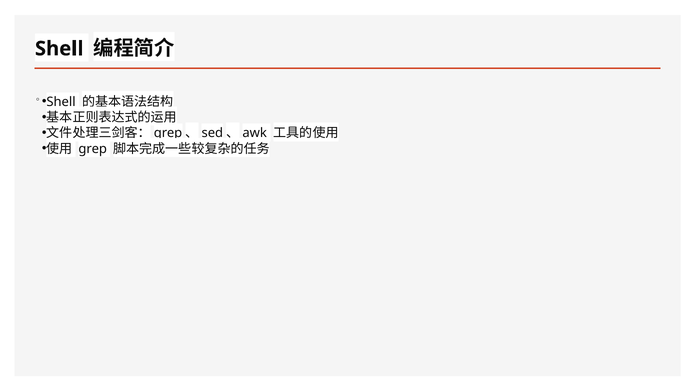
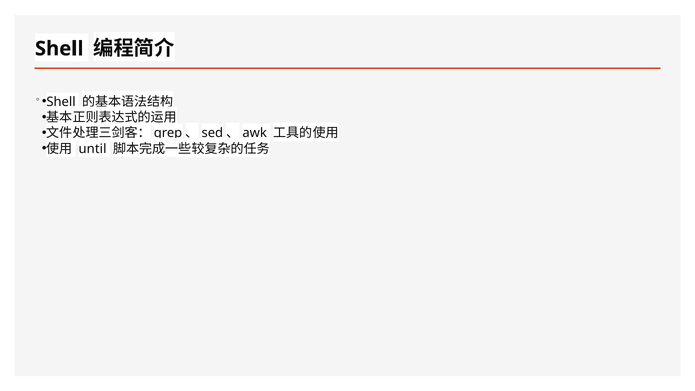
grep: grep -> until (93, 149)
